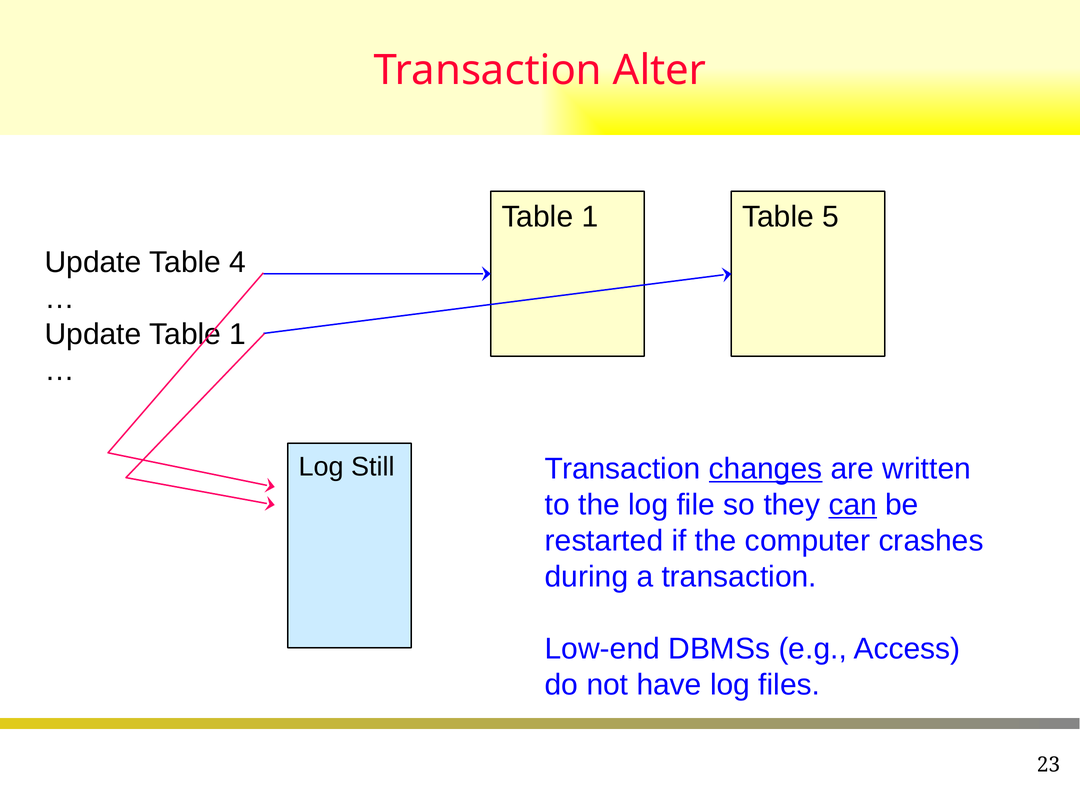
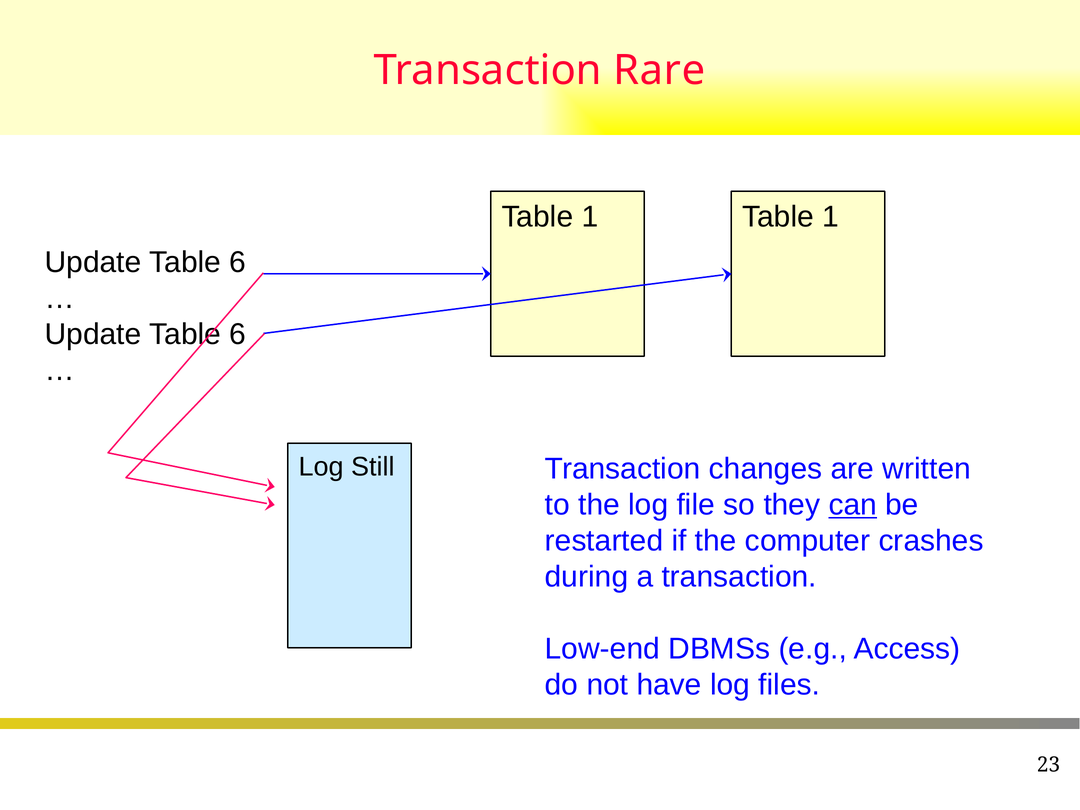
Alter: Alter -> Rare (659, 70)
1 Table 5: 5 -> 1 (831, 217)
4: 4 -> 6 (238, 262)
1: 1 -> 6 (238, 334)
changes underline: present -> none (766, 469)
